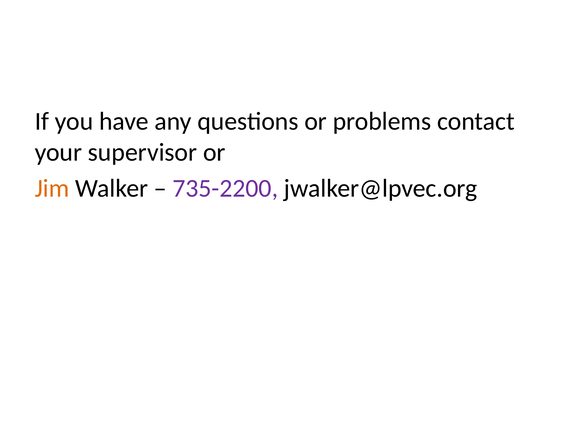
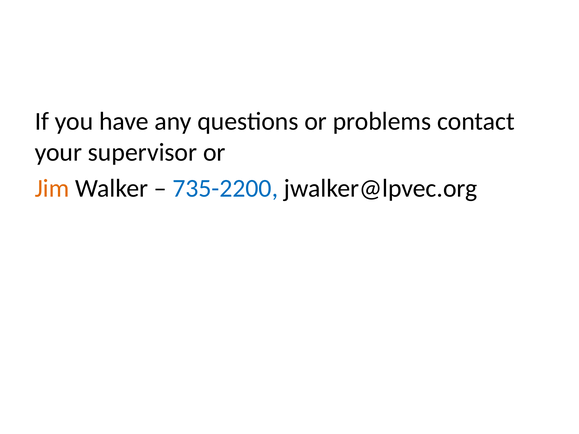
735-2200 colour: purple -> blue (225, 188)
